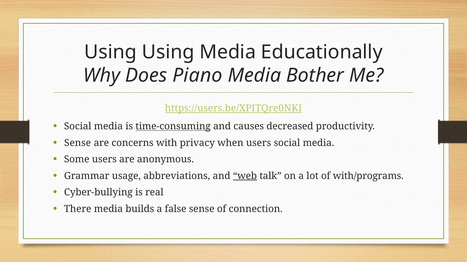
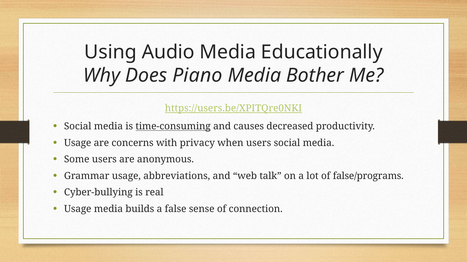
Using Using: Using -> Audio (168, 52)
Sense: Sense -> Usage (78, 143)
web underline: present -> none (245, 176)
with/programs: with/programs -> false/programs (368, 176)
There: There -> Usage (78, 209)
